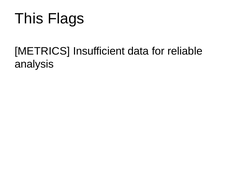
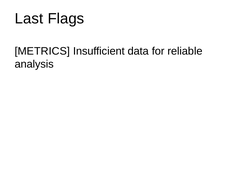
This: This -> Last (29, 19)
